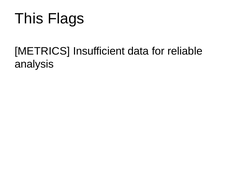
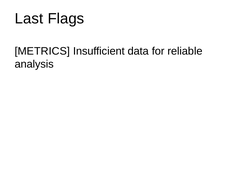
This: This -> Last (29, 19)
